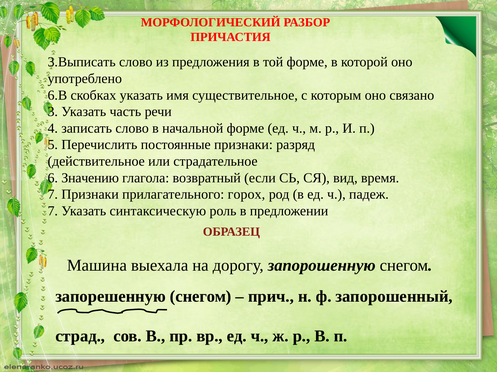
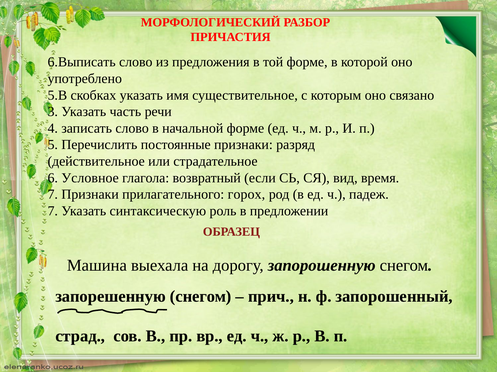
3.Выписать: 3.Выписать -> 6.Выписать (82, 62)
6.В: 6.В -> 5.В (57, 95)
Значению: Значению -> Условное (90, 178)
